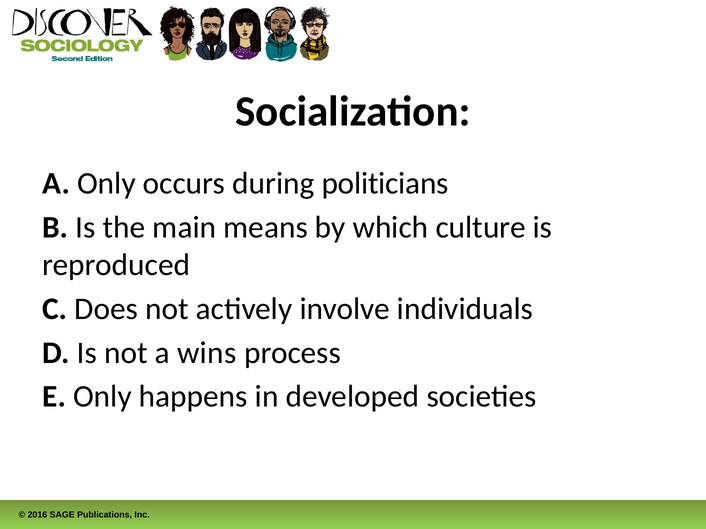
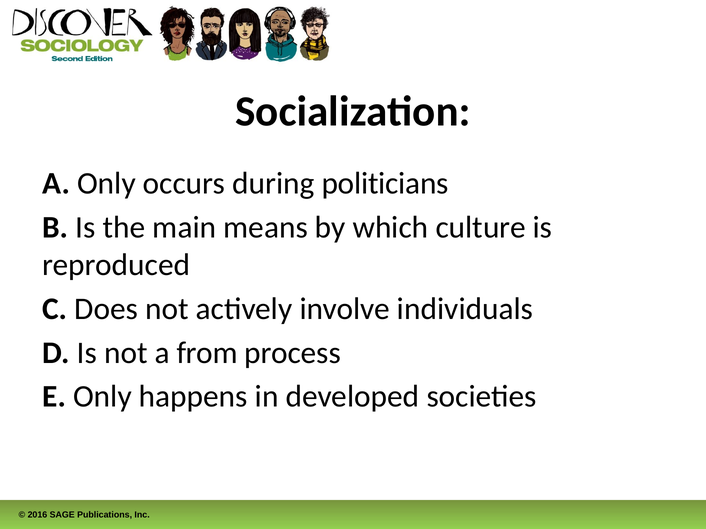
wins: wins -> from (207, 353)
